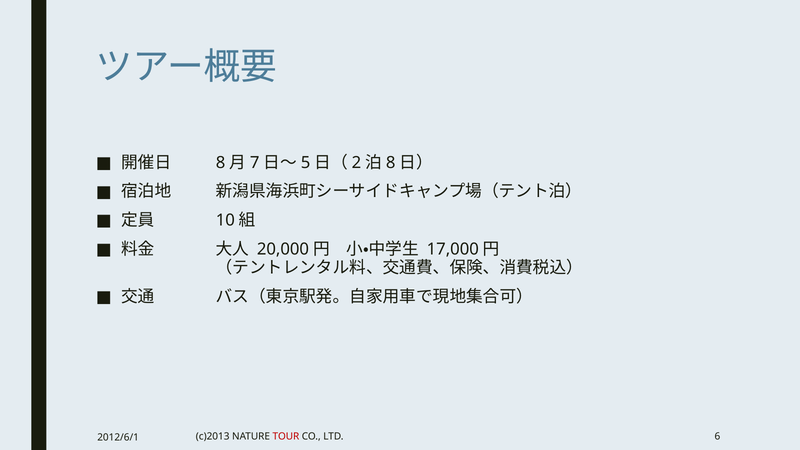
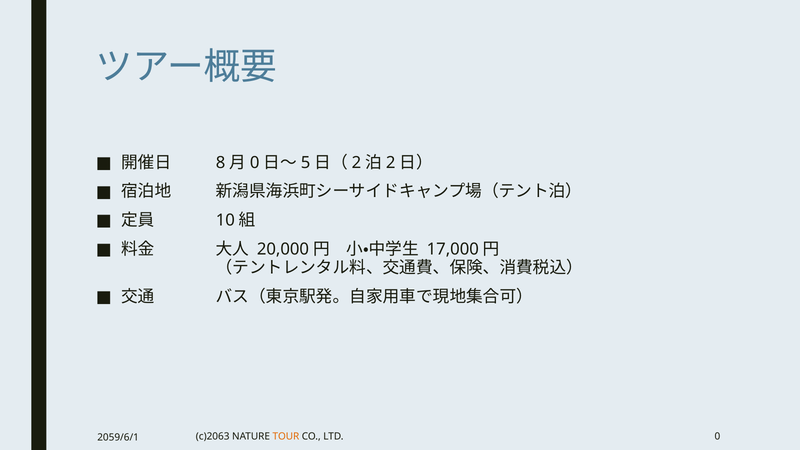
7: 7 -> 0 (255, 163)
8: 8 -> 2 (391, 163)
c)2013: c)2013 -> c)2063 (213, 437)
TOUR colour: red -> orange (286, 437)
LTD 6: 6 -> 0 (717, 437)
2012/6/1: 2012/6/1 -> 2059/6/1 (118, 437)
